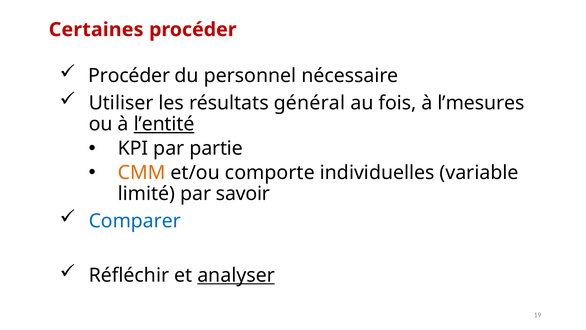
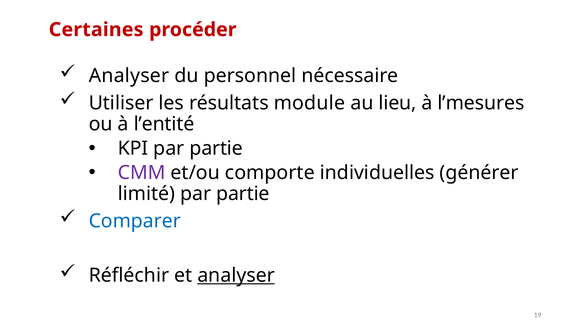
Procéder: Procéder -> Analyser (129, 76)
général: général -> module (309, 103)
fois: fois -> lieu (397, 103)
l’entité underline: present -> none (164, 124)
CMM colour: orange -> purple (142, 172)
variable: variable -> générer (479, 172)
limité par savoir: savoir -> partie (243, 193)
